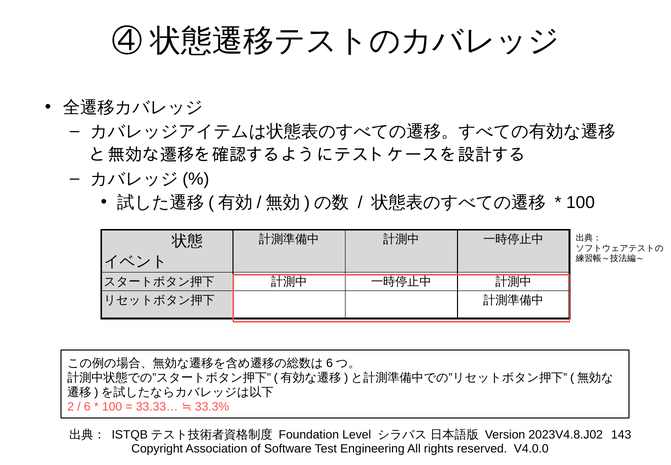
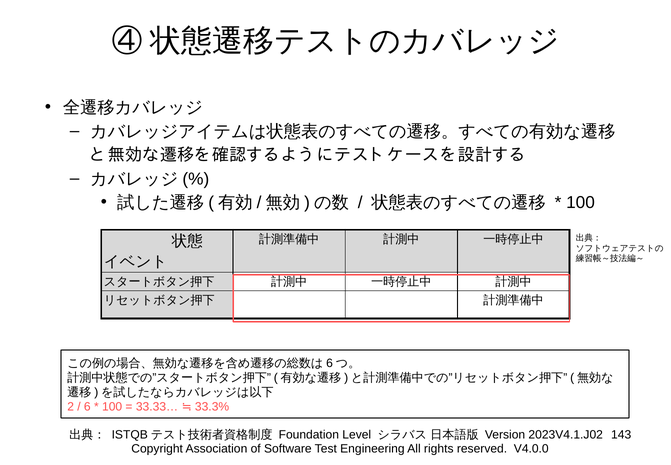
2023V4.8.J02: 2023V4.8.J02 -> 2023V4.1.J02 (566, 434)
